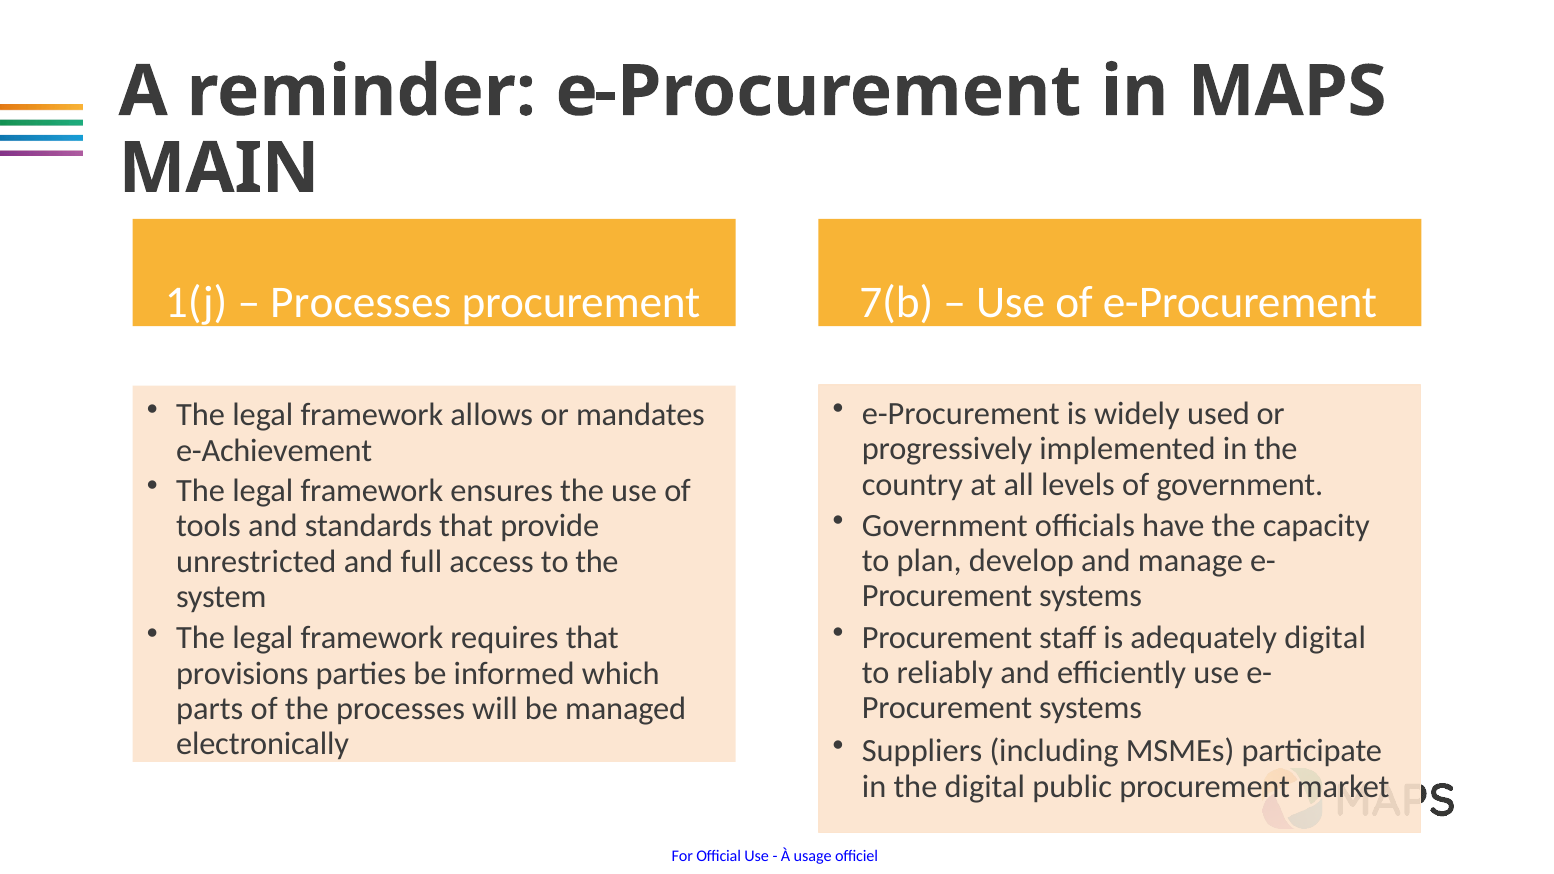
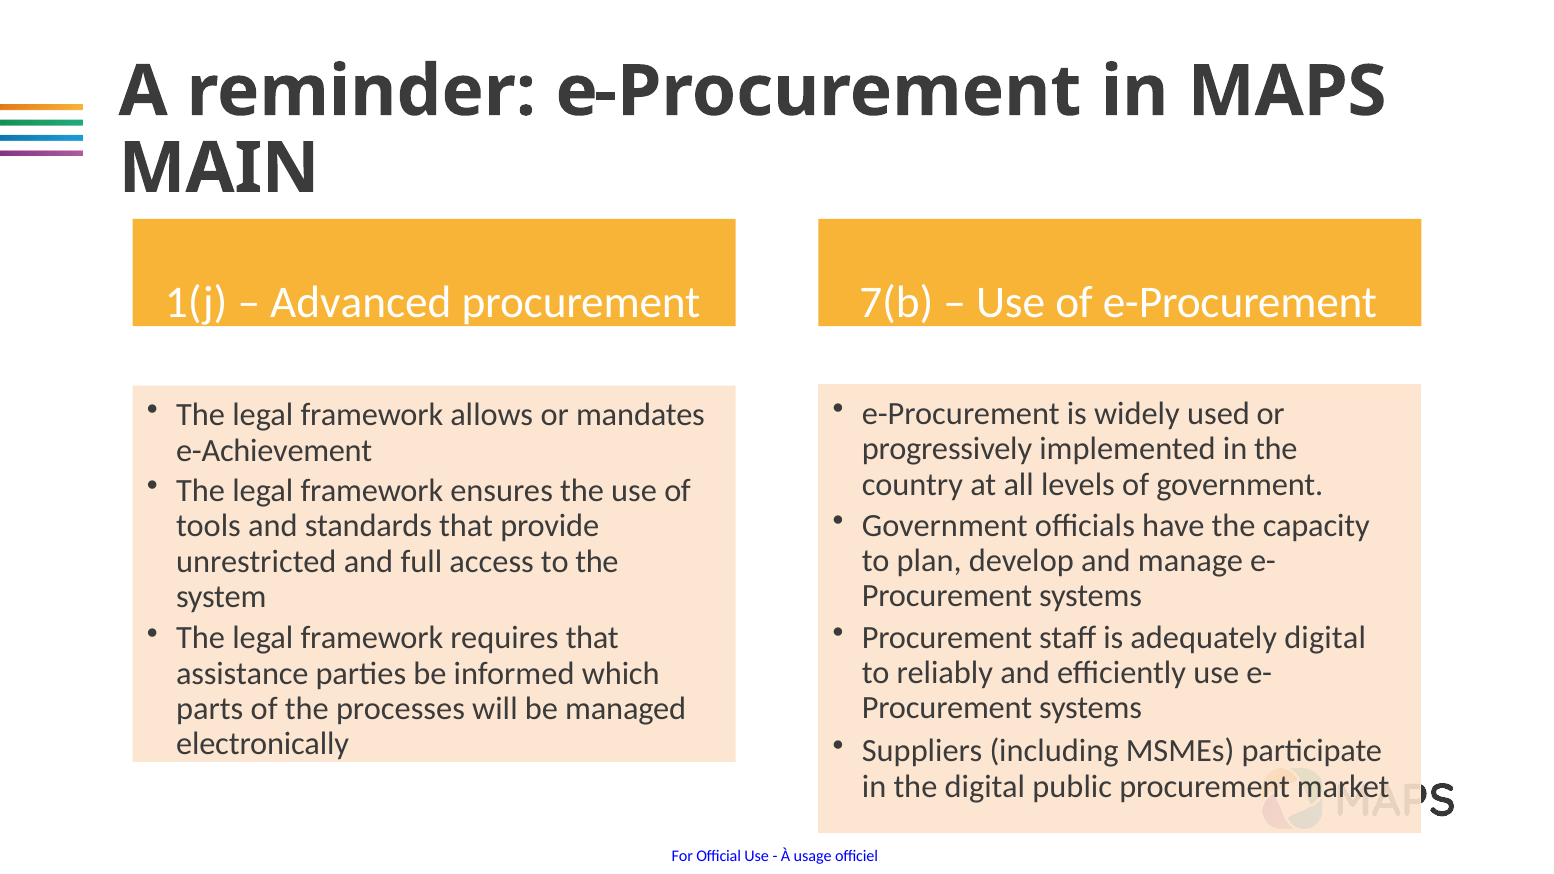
Processes: Processes -> Advanced (361, 302)
provisions: provisions -> assistance (242, 674)
